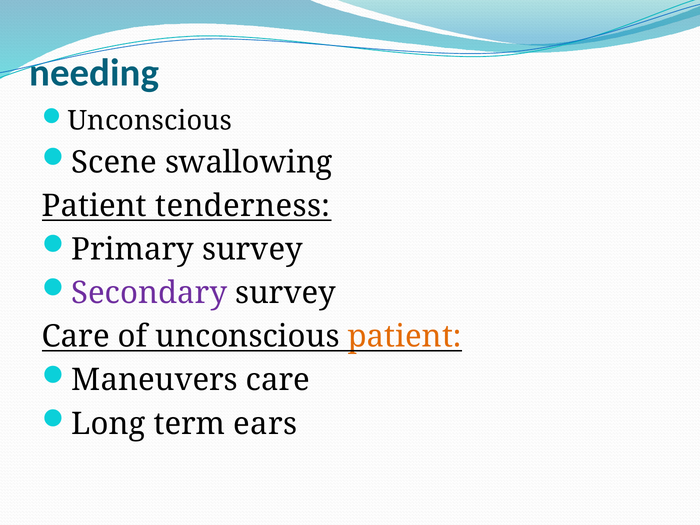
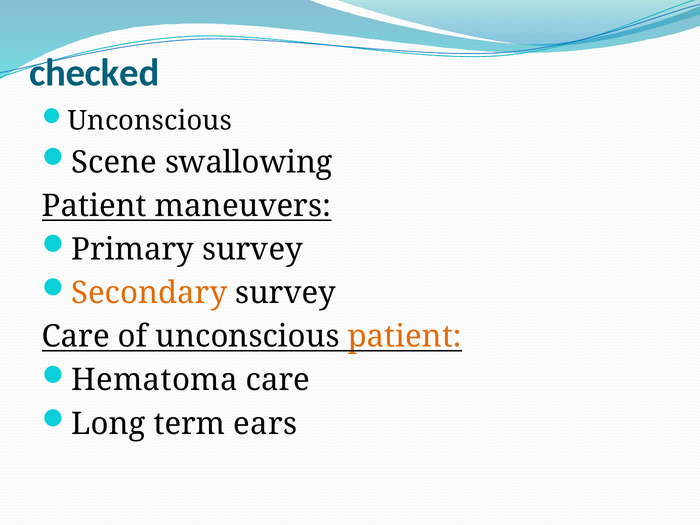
needing: needing -> checked (94, 73)
tenderness: tenderness -> maneuvers (243, 206)
Secondary colour: purple -> orange (149, 293)
Maneuvers: Maneuvers -> Hematoma (154, 380)
